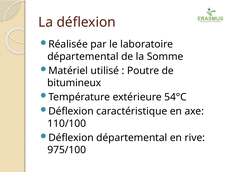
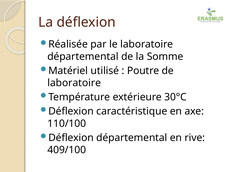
bitumineux: bitumineux -> laboratoire (74, 83)
54°C: 54°C -> 30°C (176, 97)
975/100: 975/100 -> 409/100 (67, 150)
